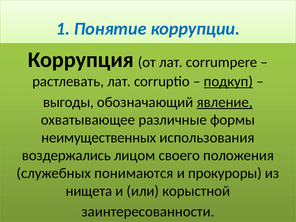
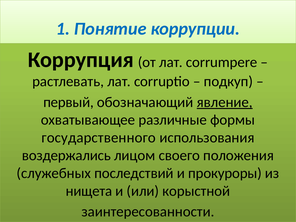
подкуп underline: present -> none (228, 81)
выгоды: выгоды -> первый (69, 102)
неимущественных: неимущественных -> государственного (99, 138)
понимаются: понимаются -> последствий (134, 173)
